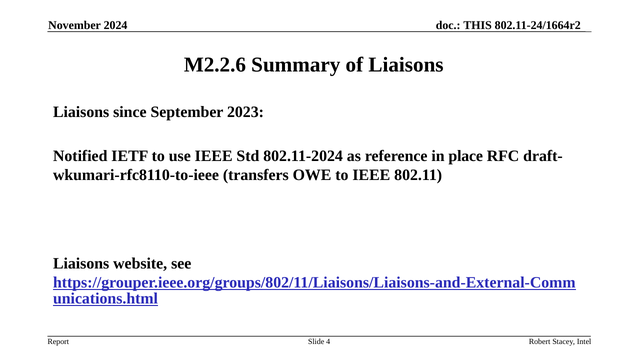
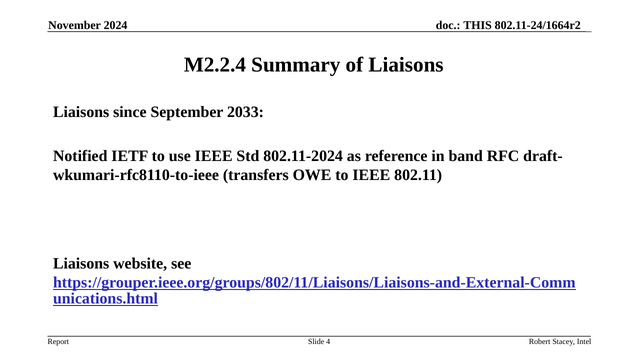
M2.2.6: M2.2.6 -> M2.2.4 (215, 65)
2023: 2023 -> 2033 (246, 112)
place: place -> band (466, 156)
